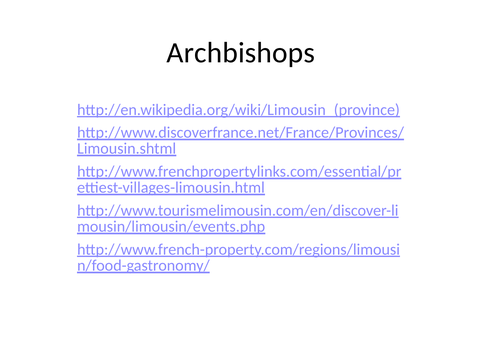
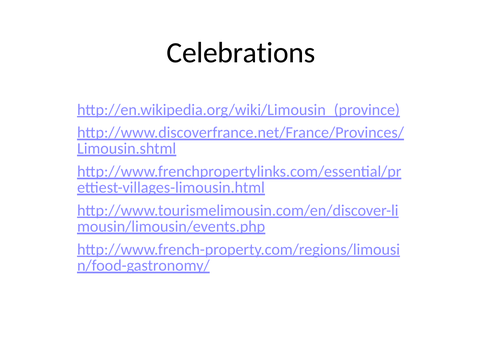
Archbishops: Archbishops -> Celebrations (241, 53)
